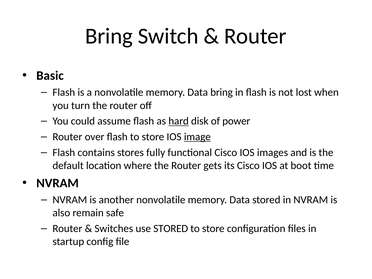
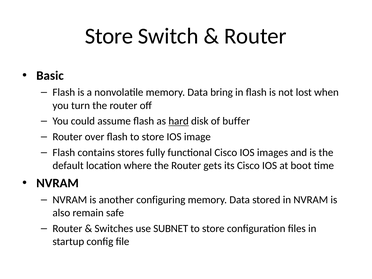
Bring: Bring -> Store (109, 36)
power: power -> buffer (236, 121)
image underline: present -> none (197, 137)
another nonvolatile: nonvolatile -> configuring (161, 200)
use STORED: STORED -> SUBNET (171, 229)
